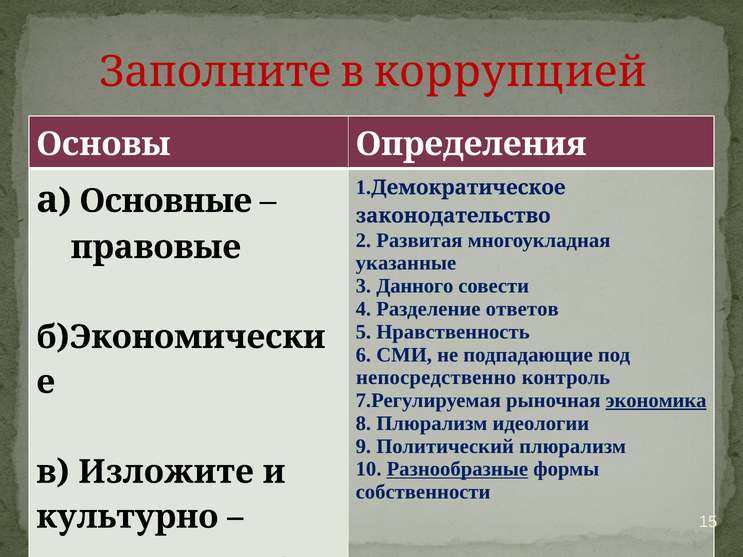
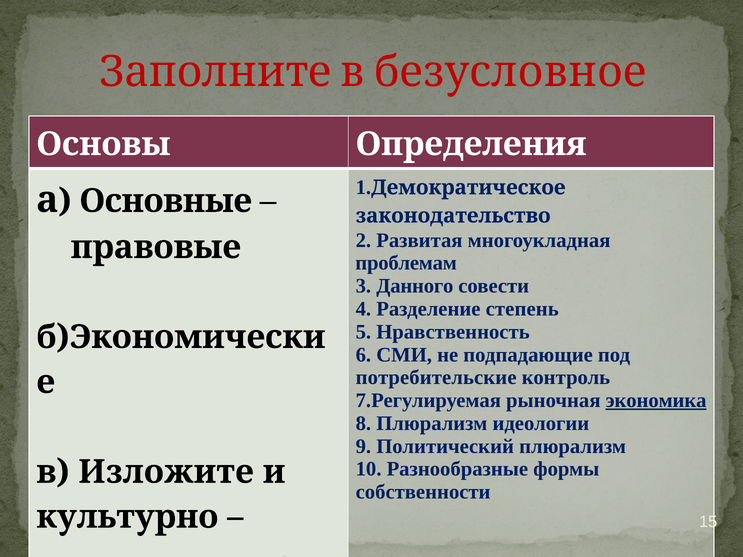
коррупцией: коррупцией -> безусловное (510, 72)
указанные: указанные -> проблемам (406, 263)
ответов: ответов -> степень (522, 309)
непосредственно: непосредственно -> потребительские (436, 378)
Разнообразные underline: present -> none (457, 469)
